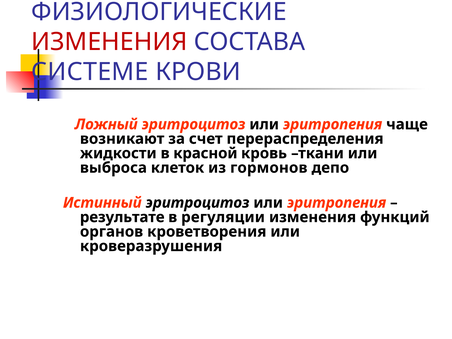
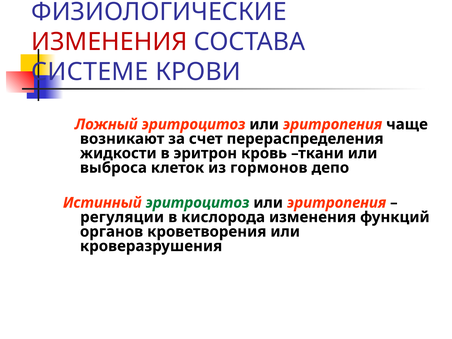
красной: красной -> эритрон (205, 153)
эритроцитоз colour: black -> green (198, 203)
результате: результате -> регуляции (122, 217)
регуляции: регуляции -> кислорода (223, 217)
